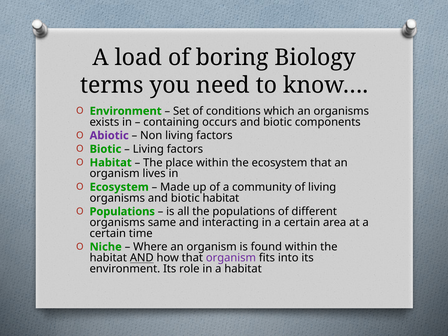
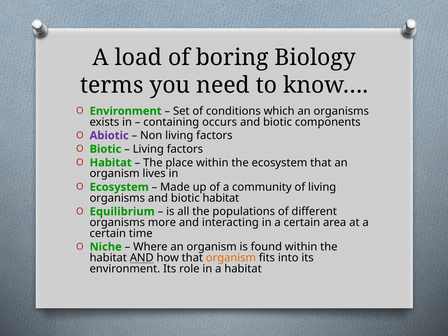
Populations: Populations -> Equilibrium (122, 212)
same: same -> more (162, 222)
organism colour: purple -> orange (231, 258)
